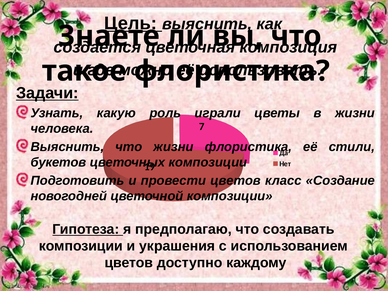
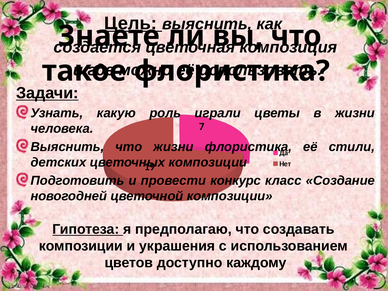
букетов: букетов -> детских (58, 162)
провести цветов: цветов -> конкурс (236, 181)
